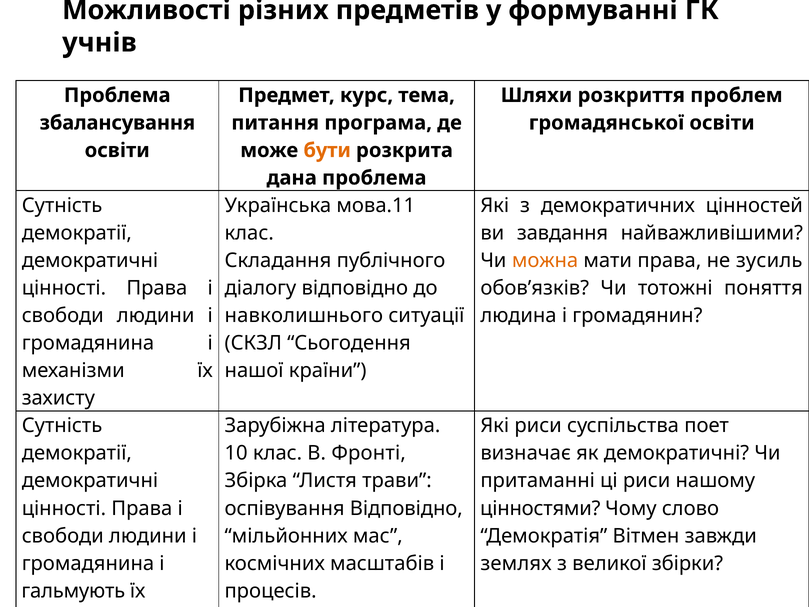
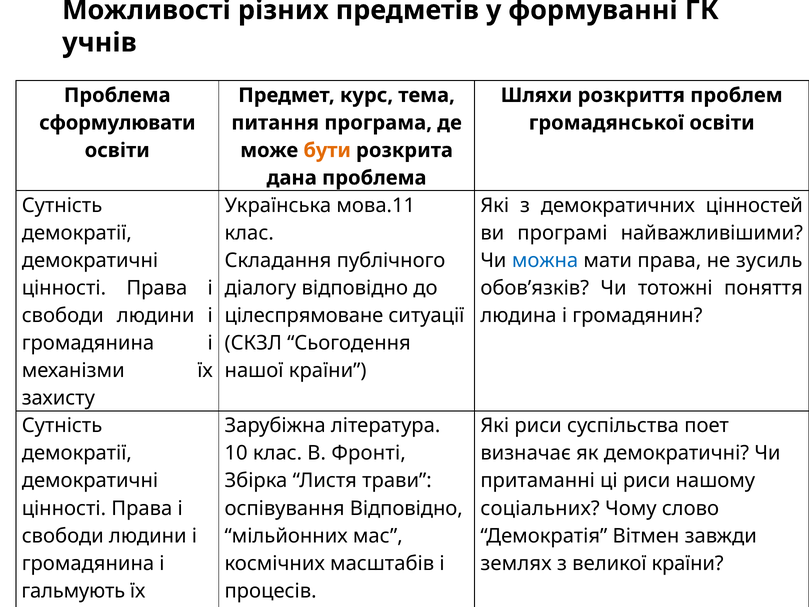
збалансування: збалансування -> сформулювати (117, 123)
завдання: завдання -> програмі (562, 233)
можна colour: orange -> blue (545, 260)
навколишнього: навколишнього -> цілеспрямоване (304, 315)
цінностями: цінностями -> соціальних (540, 508)
великої збірки: збірки -> країни (688, 563)
